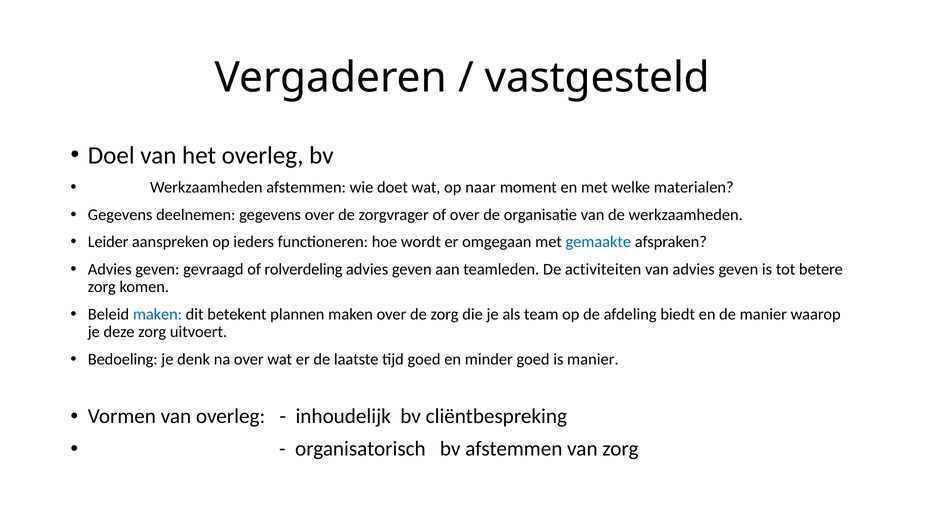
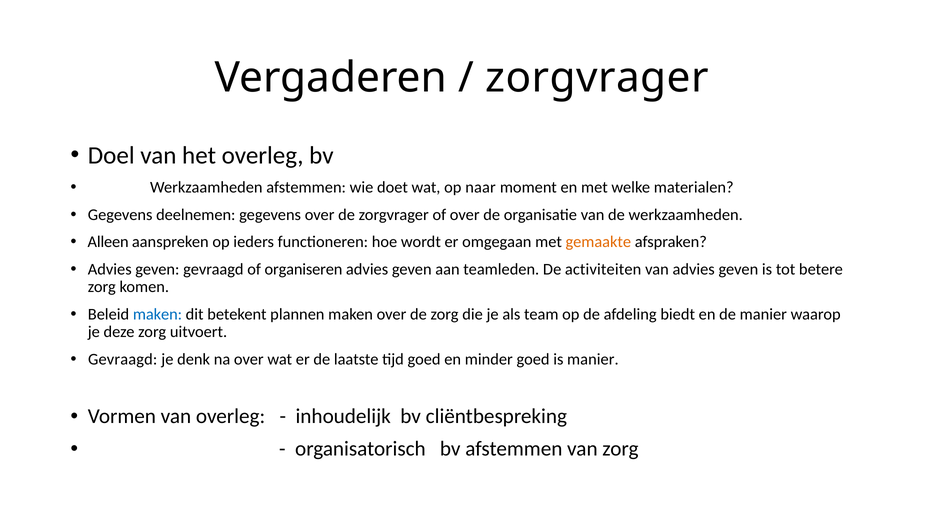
vastgesteld: vastgesteld -> zorgvrager (597, 78)
Leider: Leider -> Alleen (108, 242)
gemaakte colour: blue -> orange (598, 242)
rolverdeling: rolverdeling -> organiseren (303, 269)
Bedoeling: Bedoeling -> Gevraagd (123, 359)
